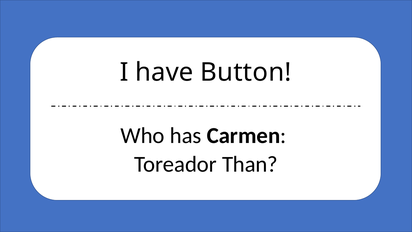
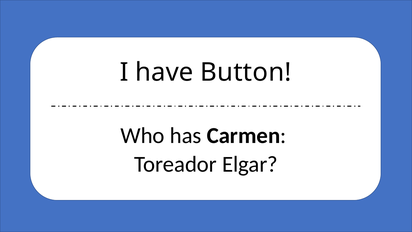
Than: Than -> Elgar (250, 164)
